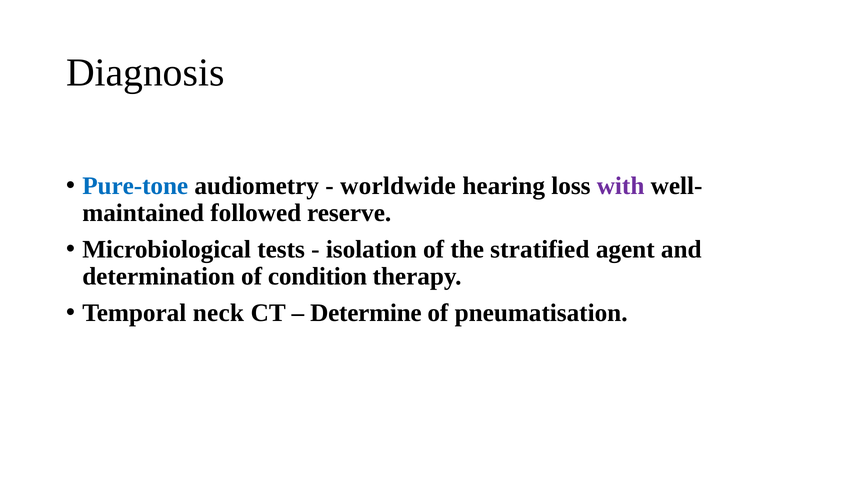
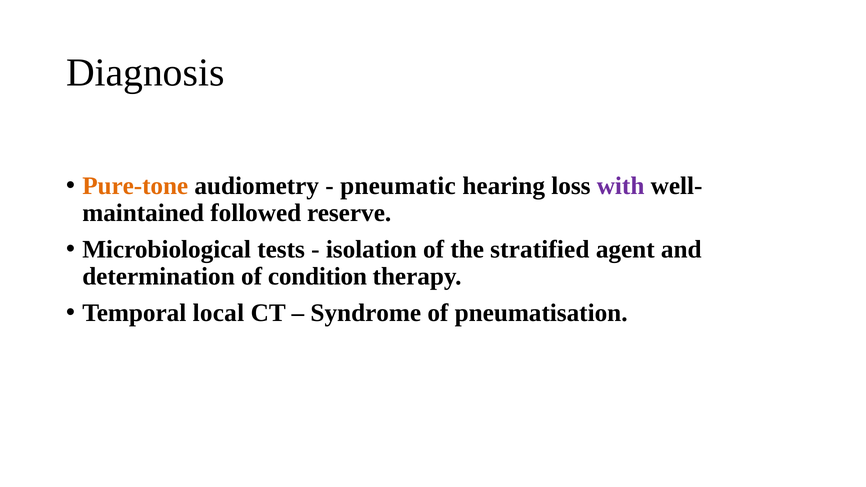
Pure-tone colour: blue -> orange (135, 186)
worldwide: worldwide -> pneumatic (398, 186)
neck: neck -> local (218, 313)
Determine: Determine -> Syndrome (366, 313)
